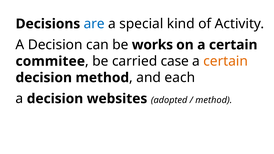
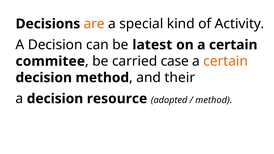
are colour: blue -> orange (94, 24)
works: works -> latest (152, 45)
each: each -> their (180, 78)
websites: websites -> resource (117, 99)
